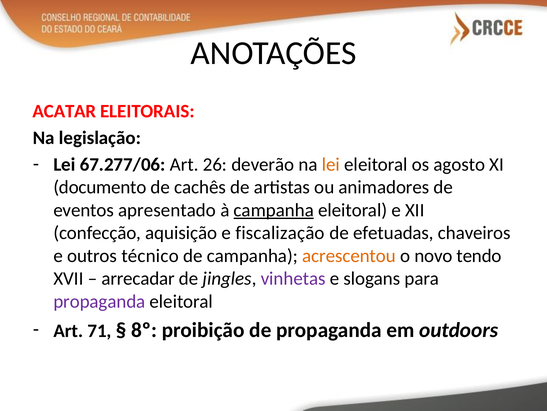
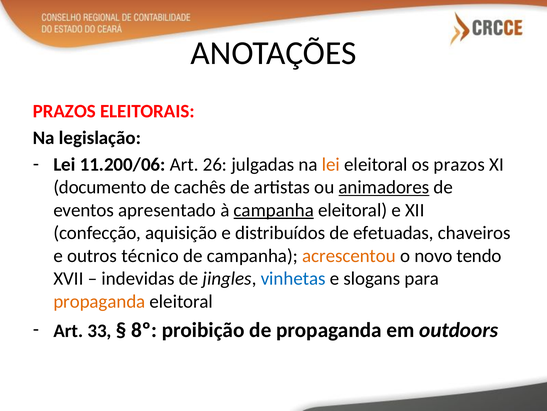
ACATAR: ACATAR -> PRAZOS (64, 111)
67.277/06: 67.277/06 -> 11.200/06 (123, 164)
deverão: deverão -> julgadas (263, 164)
os agosto: agosto -> prazos (459, 164)
animadores underline: none -> present (384, 187)
fiscalização: fiscalização -> distribuídos (280, 233)
arrecadar: arrecadar -> indevidas (138, 278)
vinhetas colour: purple -> blue (293, 278)
propaganda colour: purple -> orange (99, 301)
71: 71 -> 33 (99, 330)
